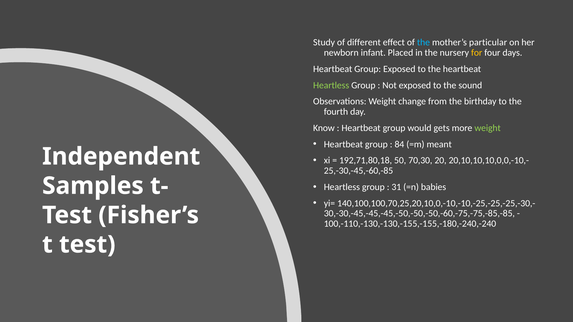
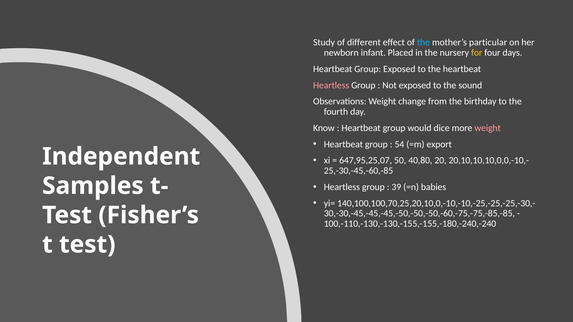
Heartless colour: light green -> pink (331, 85)
gets: gets -> dice (442, 128)
weight colour: light green -> pink (488, 128)
84: 84 -> 54 (399, 144)
meant: meant -> export (439, 144)
192,71,80,18: 192,71,80,18 -> 647,95,25,07 (366, 161)
70,30: 70,30 -> 40,80 (420, 161)
31: 31 -> 39 (396, 187)
